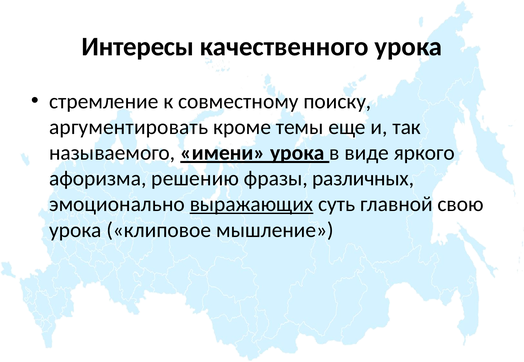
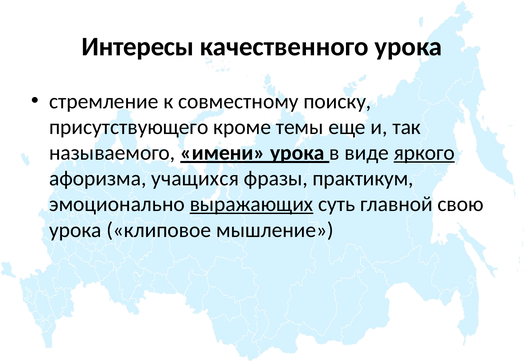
аргументировать: аргументировать -> присутствующего (129, 127)
яркого underline: none -> present (424, 153)
решению: решению -> учащихся (195, 179)
различных: различных -> практикум (363, 179)
